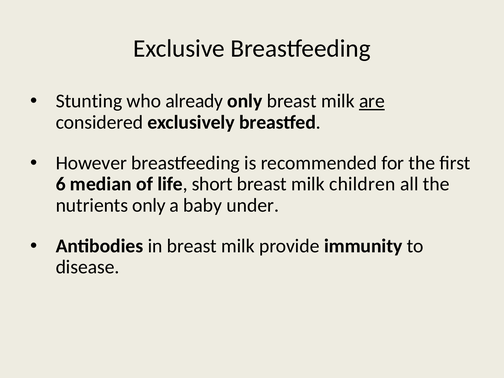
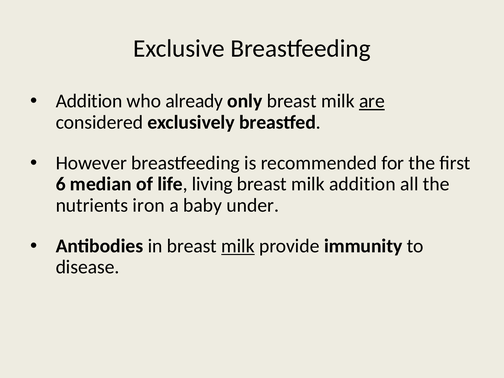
Stunting: Stunting -> Addition (89, 101)
short: short -> living (212, 184)
milk children: children -> addition (362, 184)
nutrients only: only -> iron (149, 205)
milk underline: none -> present (238, 246)
